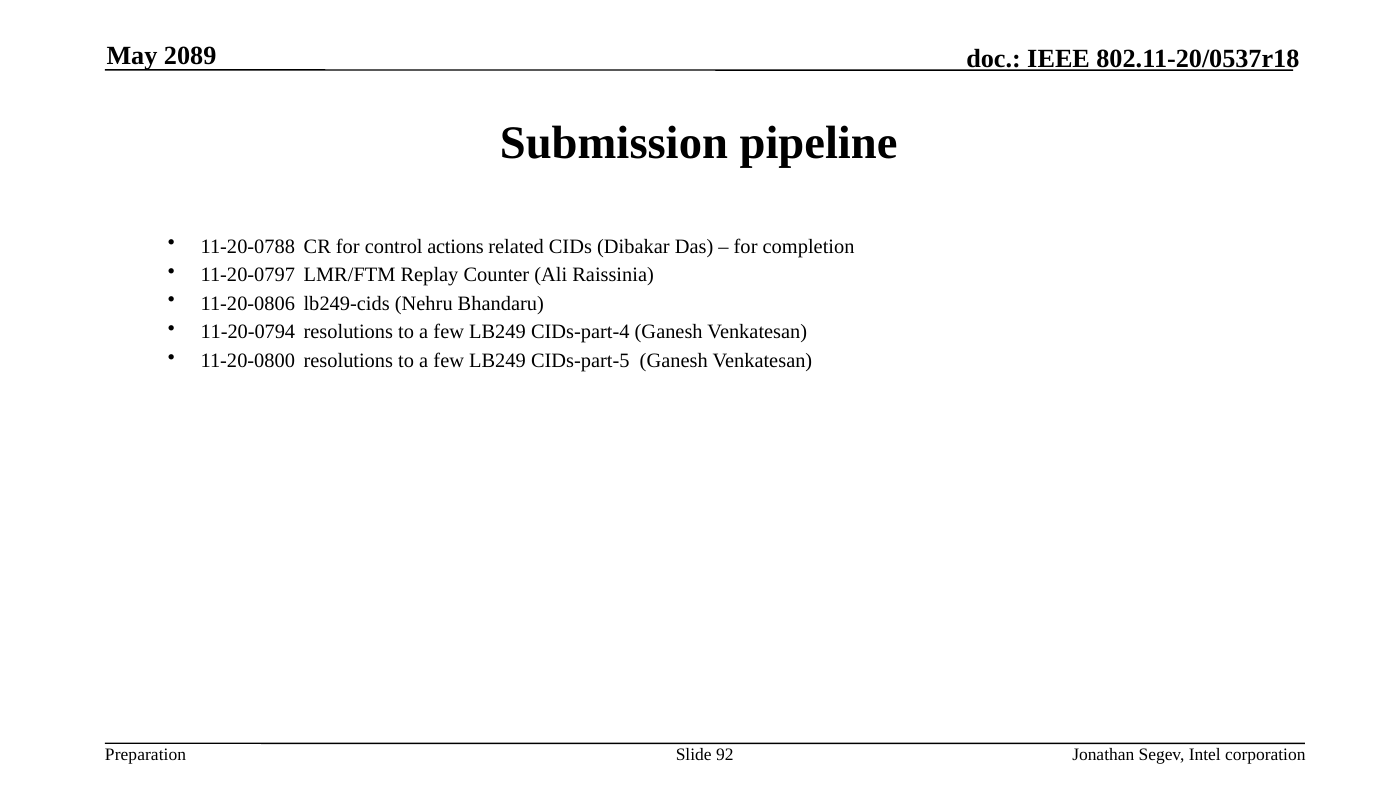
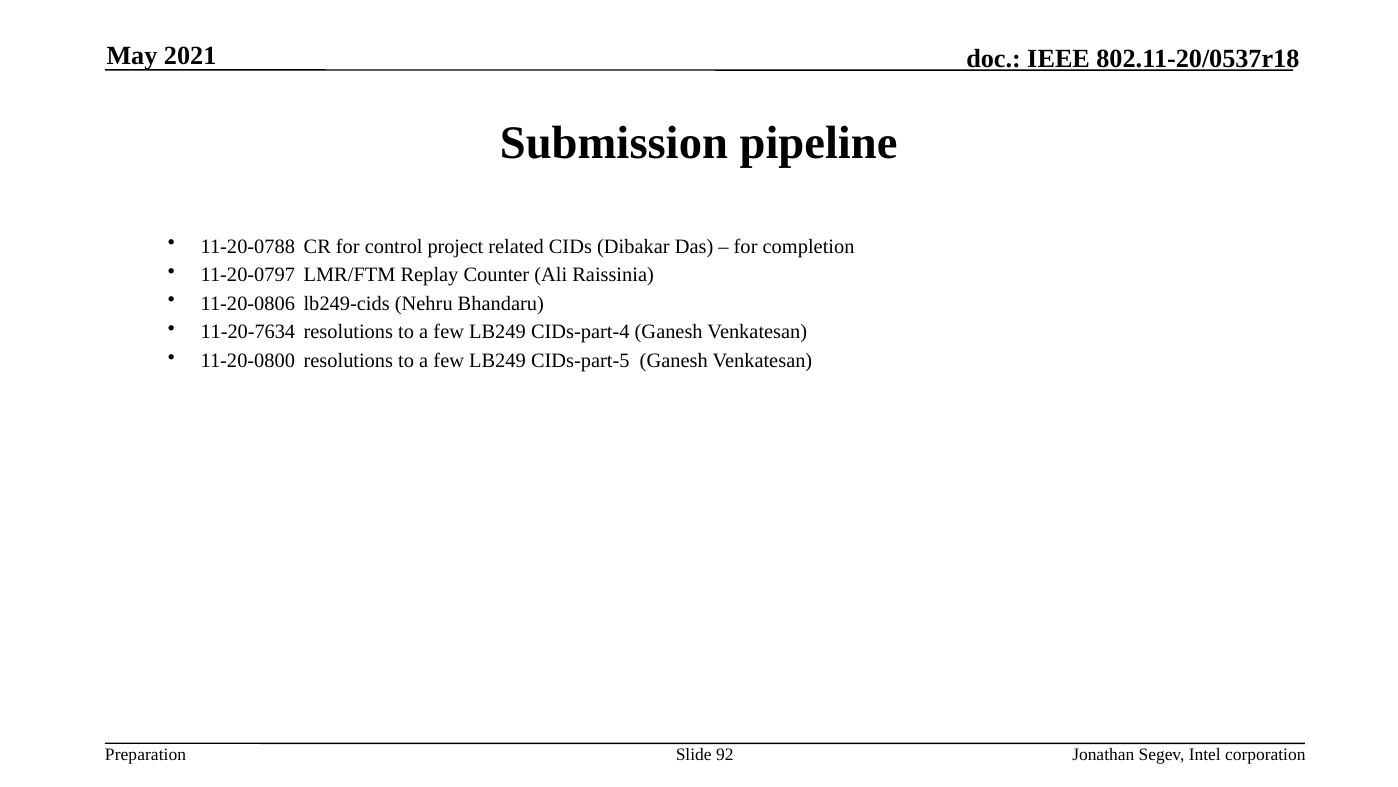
2089: 2089 -> 2021 (190, 56)
actions: actions -> project (456, 246)
11-20-0794: 11-20-0794 -> 11-20-7634 (248, 332)
